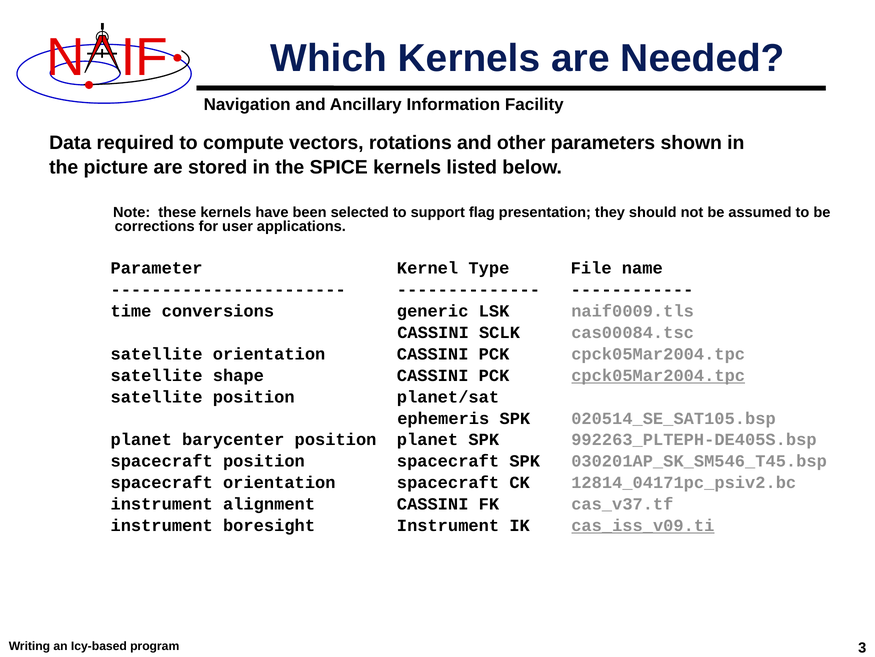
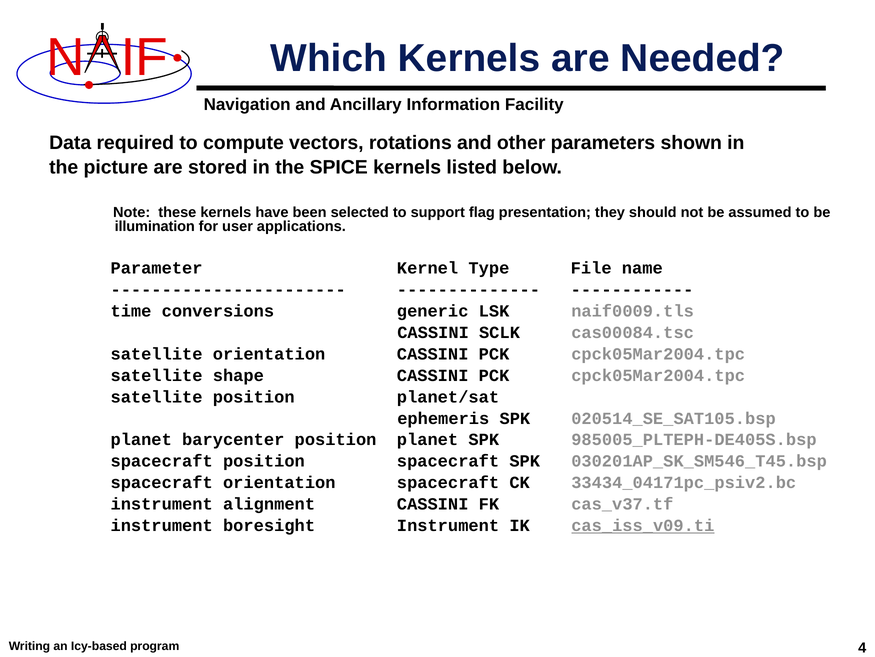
corrections: corrections -> illumination (155, 226)
cpck05Mar2004.tpc underline: present -> none (658, 375)
992263_PLTEPH-DE405S.bsp: 992263_PLTEPH-DE405S.bsp -> 985005_PLTEPH-DE405S.bsp (694, 439)
12814_04171pc_psiv2.bc: 12814_04171pc_psiv2.bc -> 33434_04171pc_psiv2.bc (684, 482)
3: 3 -> 4 (862, 647)
